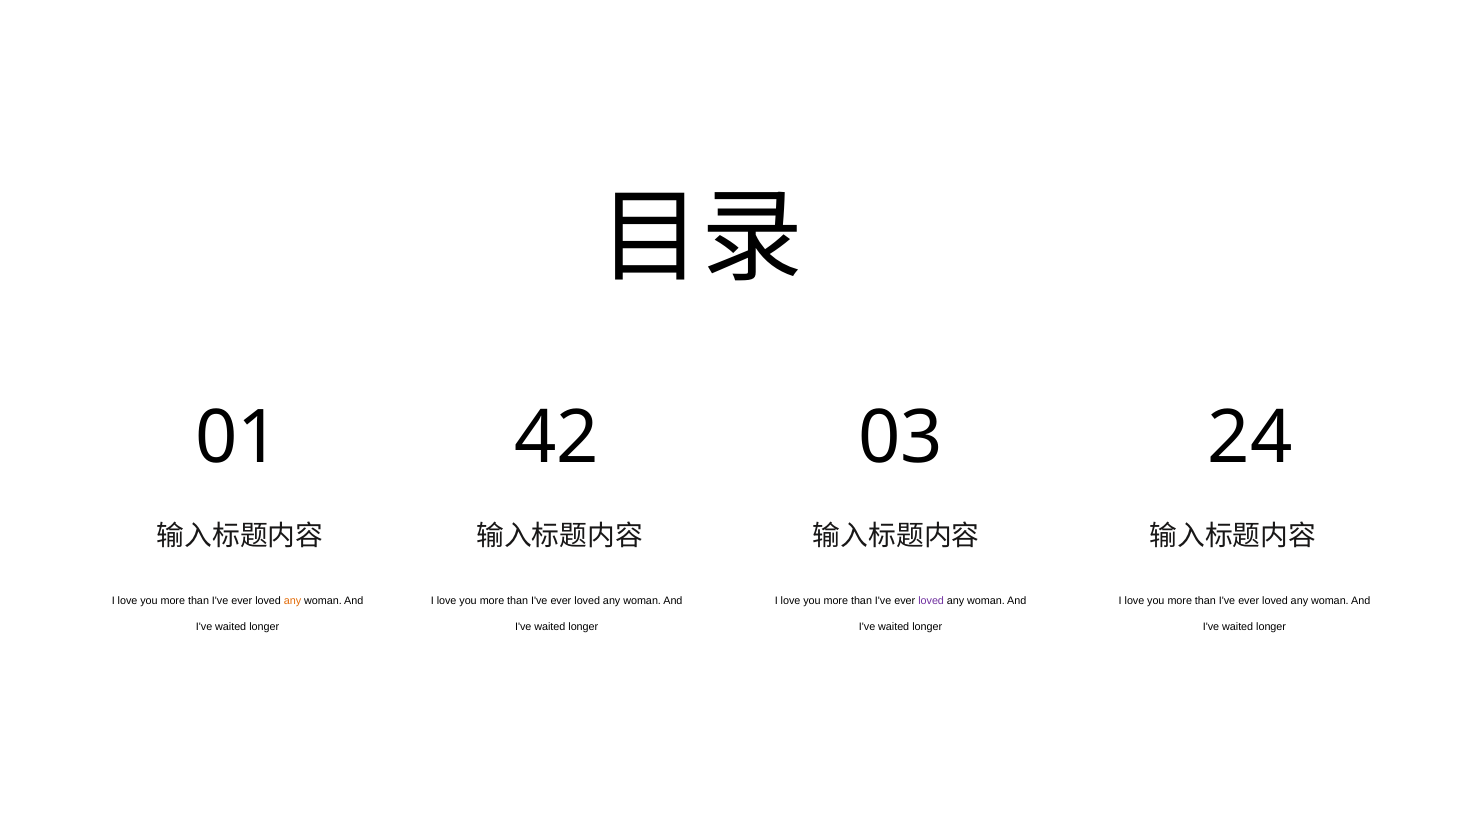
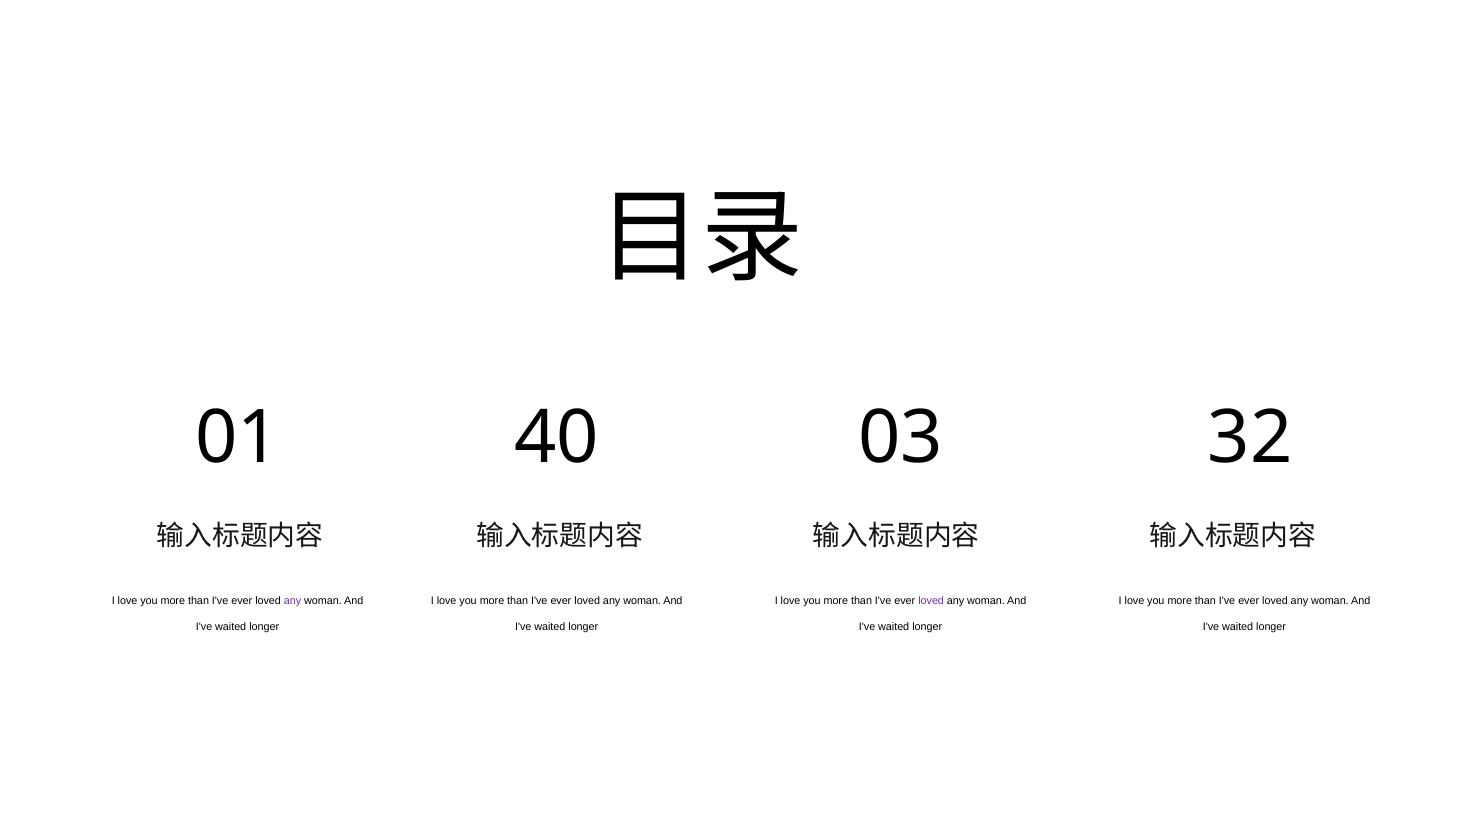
42: 42 -> 40 (557, 438)
24: 24 -> 32 (1250, 438)
any colour: orange -> purple (293, 601)
